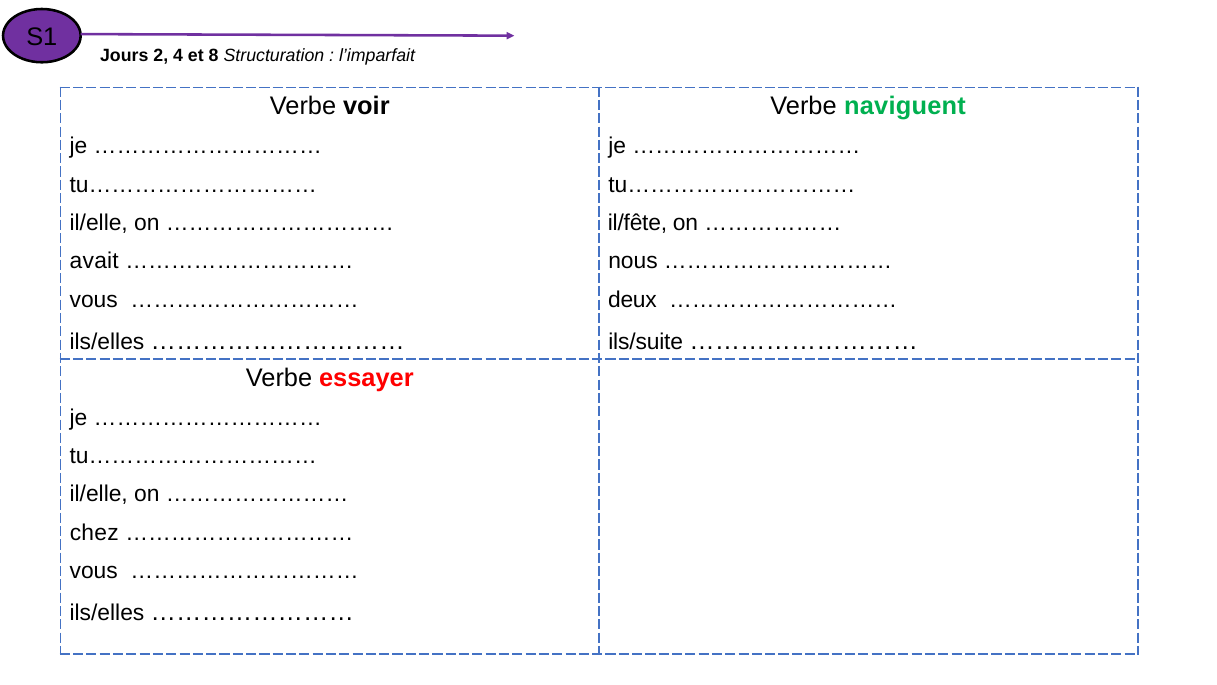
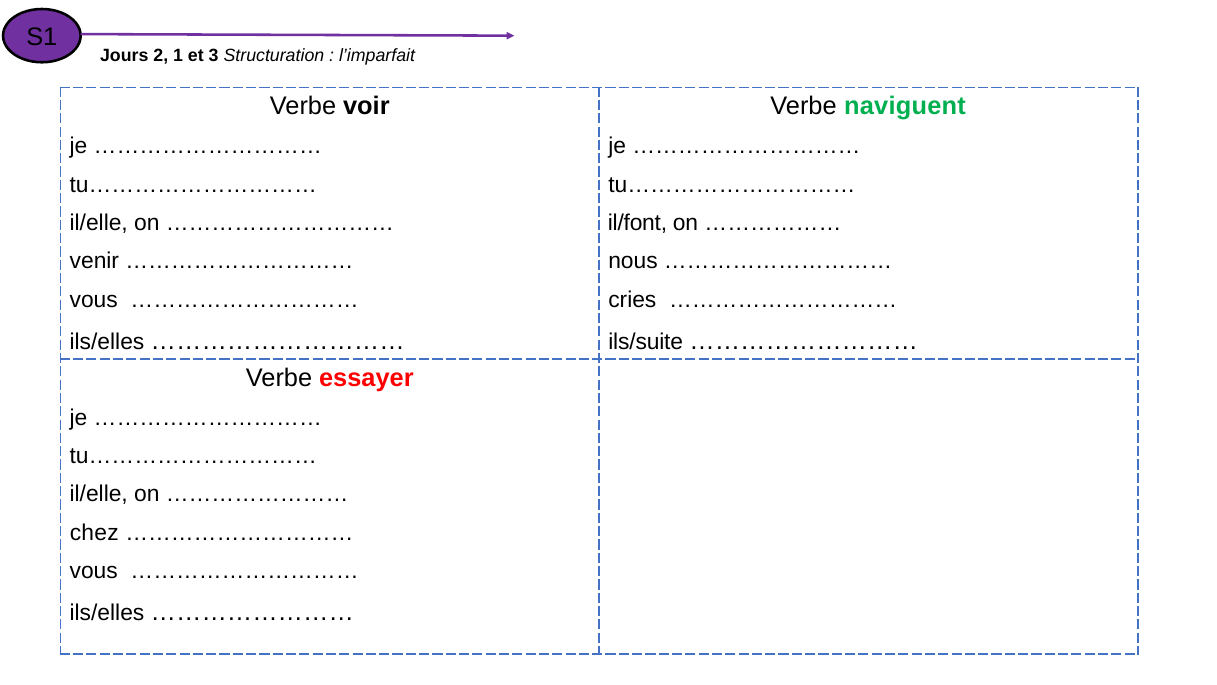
4: 4 -> 1 (178, 56)
8: 8 -> 3 (214, 56)
il/fête: il/fête -> il/font (637, 223)
avait: avait -> venir (94, 261)
deux: deux -> cries (632, 299)
